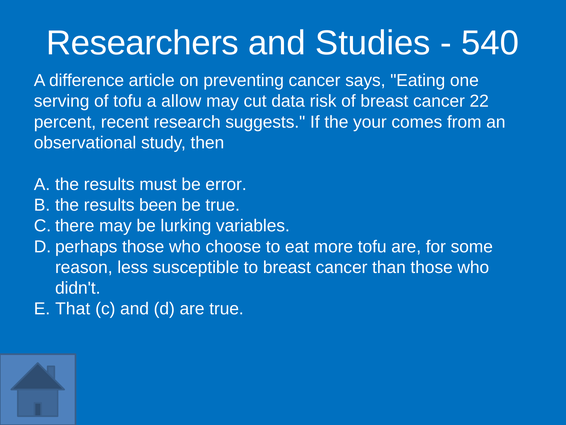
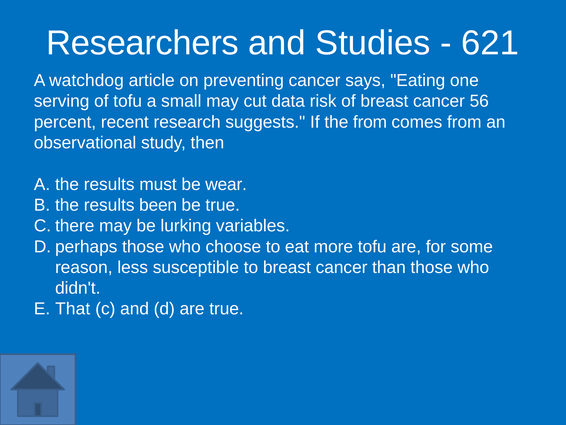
540: 540 -> 621 (490, 43)
difference: difference -> watchdog (86, 80)
allow: allow -> small (181, 101)
22: 22 -> 56 (479, 101)
the your: your -> from (370, 122)
error: error -> wear (226, 184)
